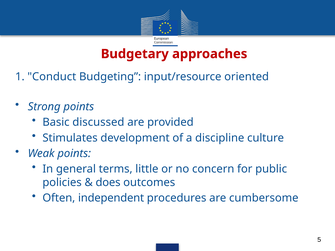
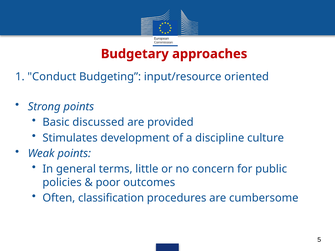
does: does -> poor (108, 183)
independent: independent -> classification (111, 198)
